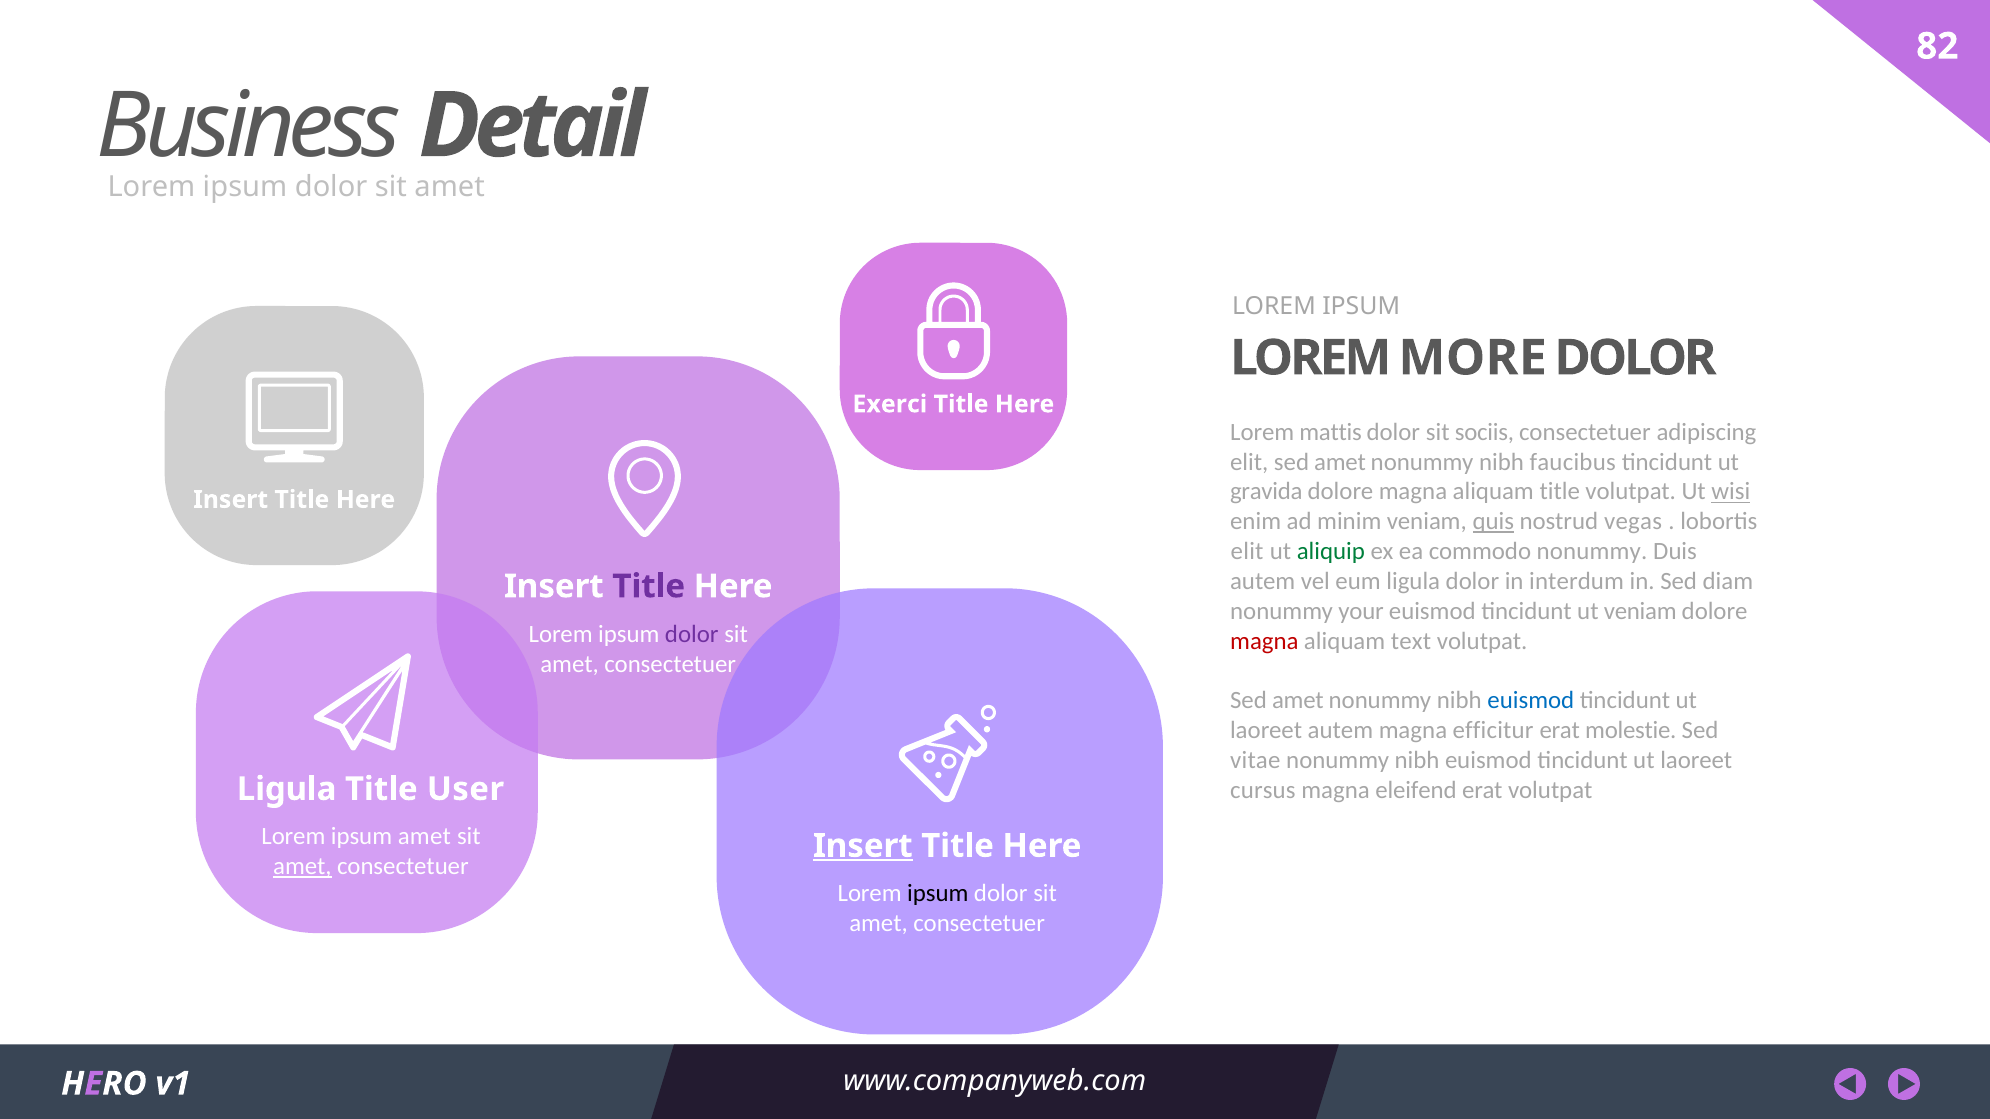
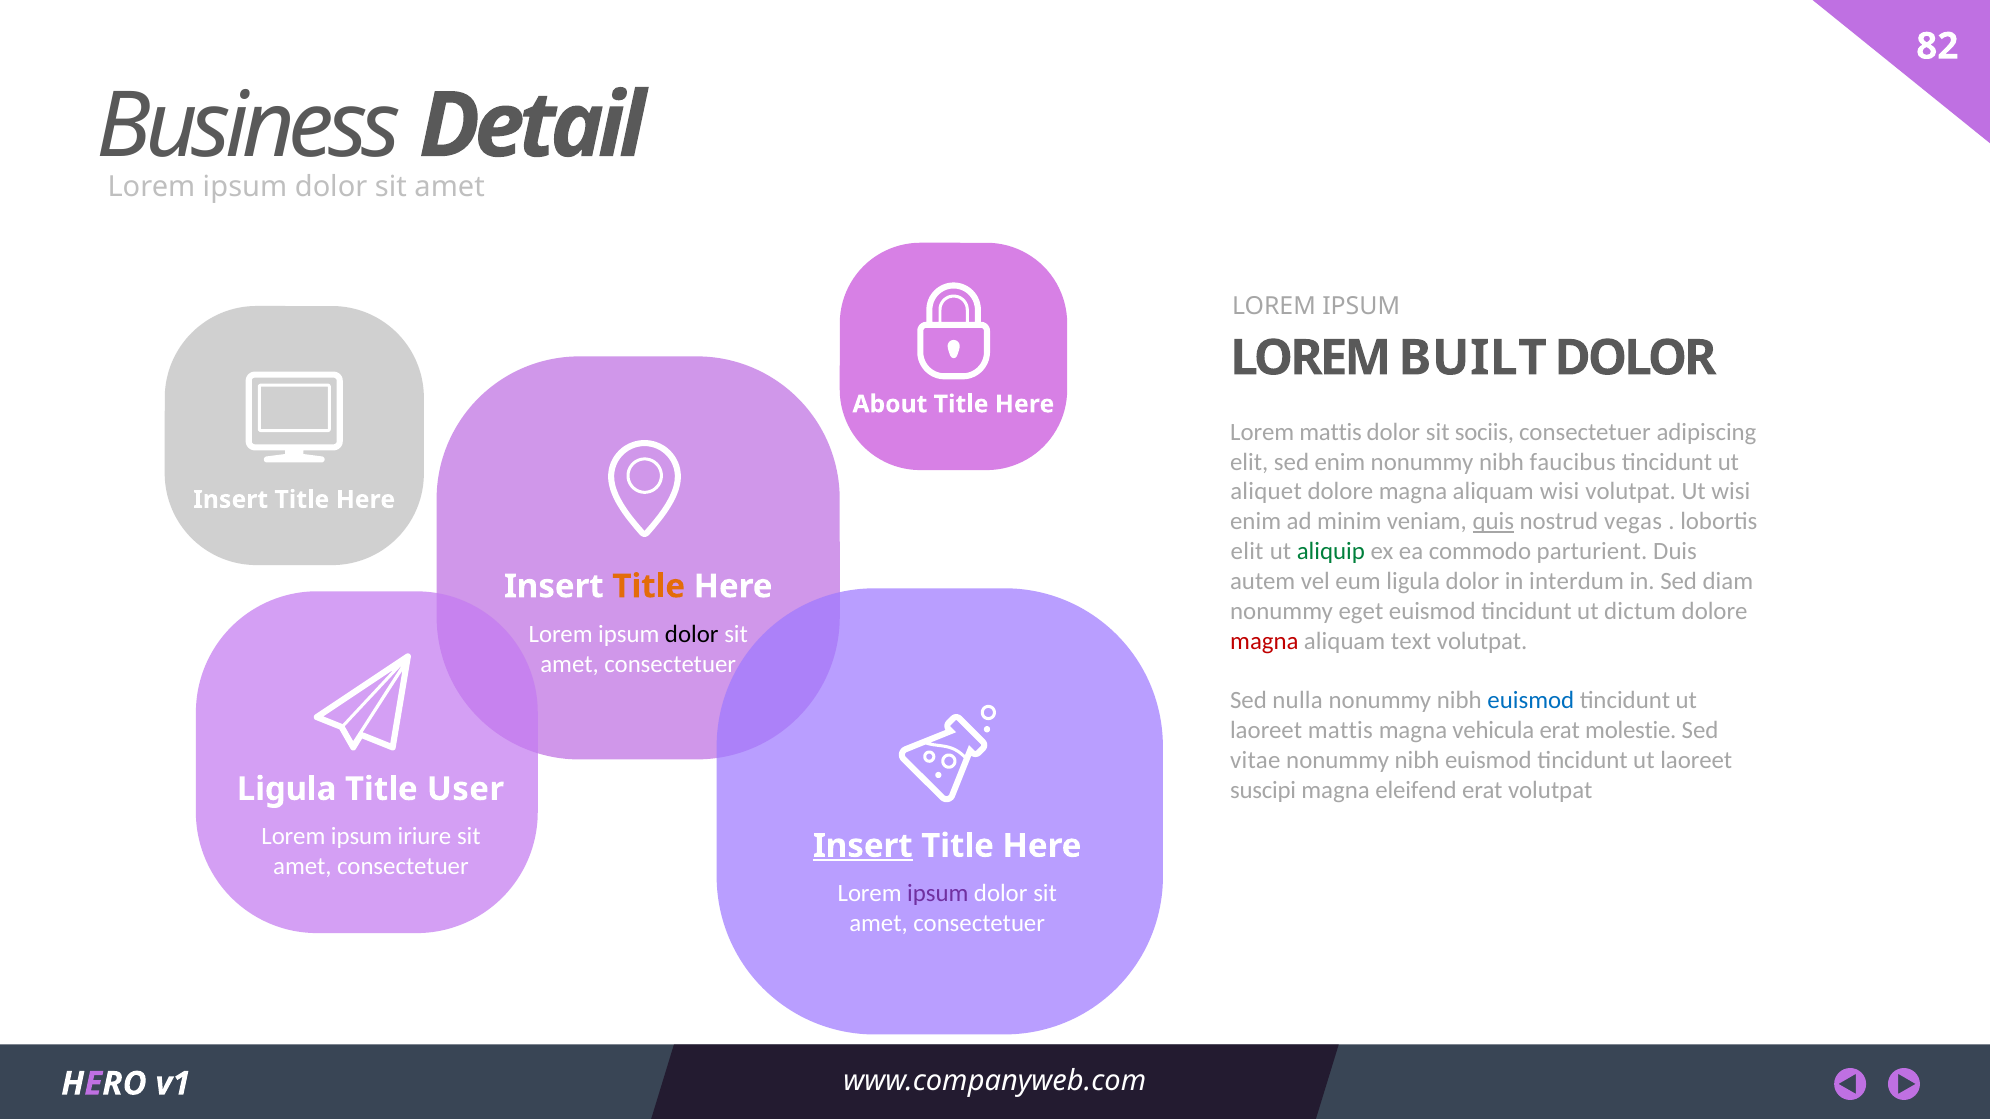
MORE: MORE -> BUILT (1473, 358)
Exerci: Exerci -> About (890, 404)
elit sed amet: amet -> enim (1340, 462)
gravida: gravida -> aliquet (1266, 492)
aliquam title: title -> wisi (1560, 492)
wisi underline: present -> none (1731, 492)
commodo nonummy: nonummy -> parturient (1592, 552)
Title colour: purple -> orange (649, 587)
your: your -> eget (1361, 611)
ut veniam: veniam -> dictum (1640, 611)
dolor colour: purple -> black (692, 634)
amet: amet -> nulla (1298, 701)
laoreet autem: autem -> mattis (1340, 731)
efficitur: efficitur -> vehicula (1493, 731)
cursus: cursus -> suscipi (1263, 790)
ipsum amet: amet -> iriure (425, 837)
amet underline: present -> none (302, 867)
ipsum colour: black -> purple (938, 894)
